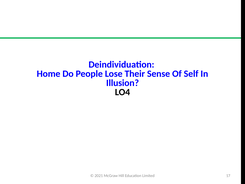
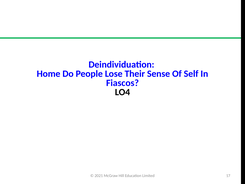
Illusion: Illusion -> Fiascos (122, 83)
